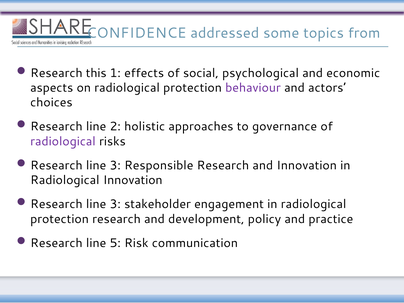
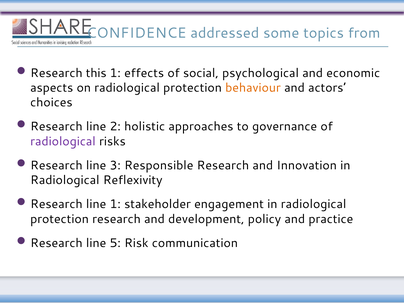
behaviour colour: purple -> orange (253, 88)
Radiological Innovation: Innovation -> Reflexivity (133, 180)
3: 3 -> 1 (115, 204)
